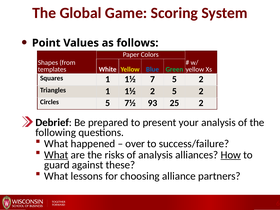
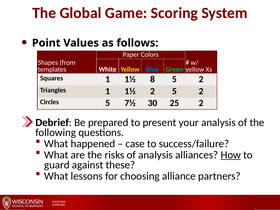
7: 7 -> 8 (152, 79)
93: 93 -> 30 (152, 103)
over: over -> case (135, 144)
What underline: present -> none (56, 155)
